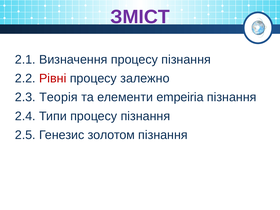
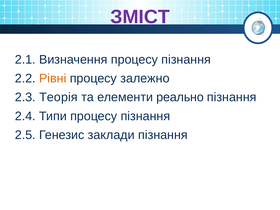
Рівні colour: red -> orange (53, 78)
еmреіrіа: еmреіrіа -> реально (180, 97)
золотом: золотом -> заклади (111, 135)
